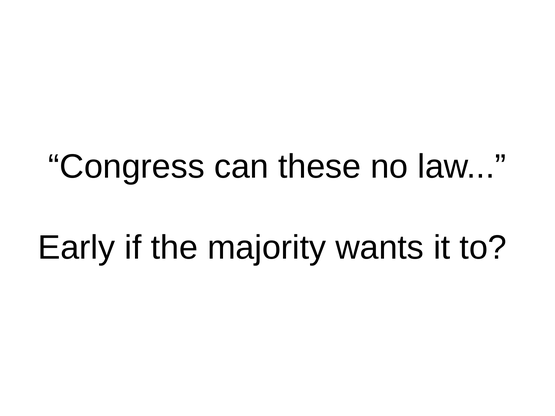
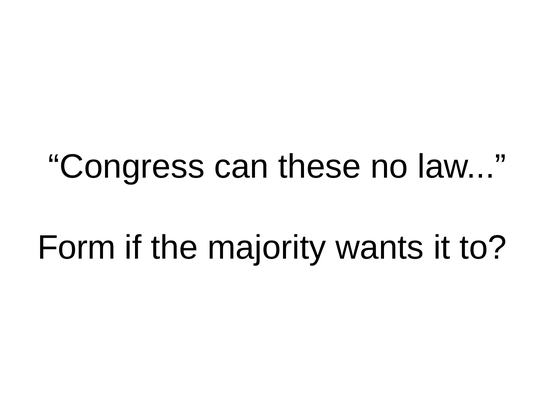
Early: Early -> Form (77, 248)
